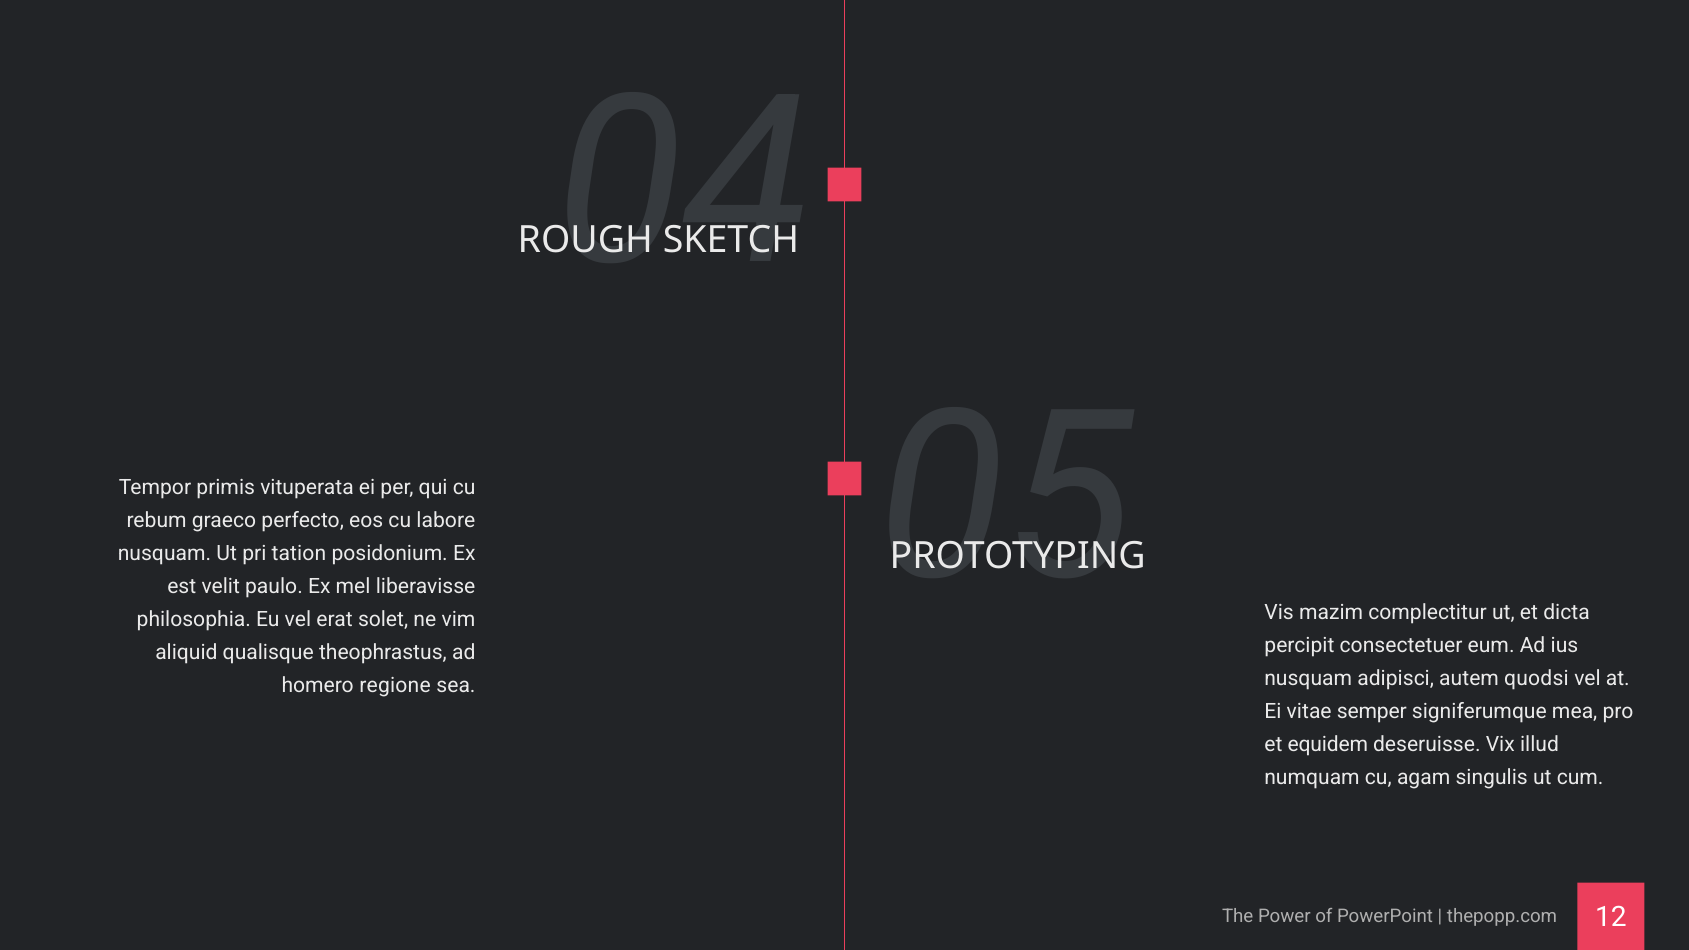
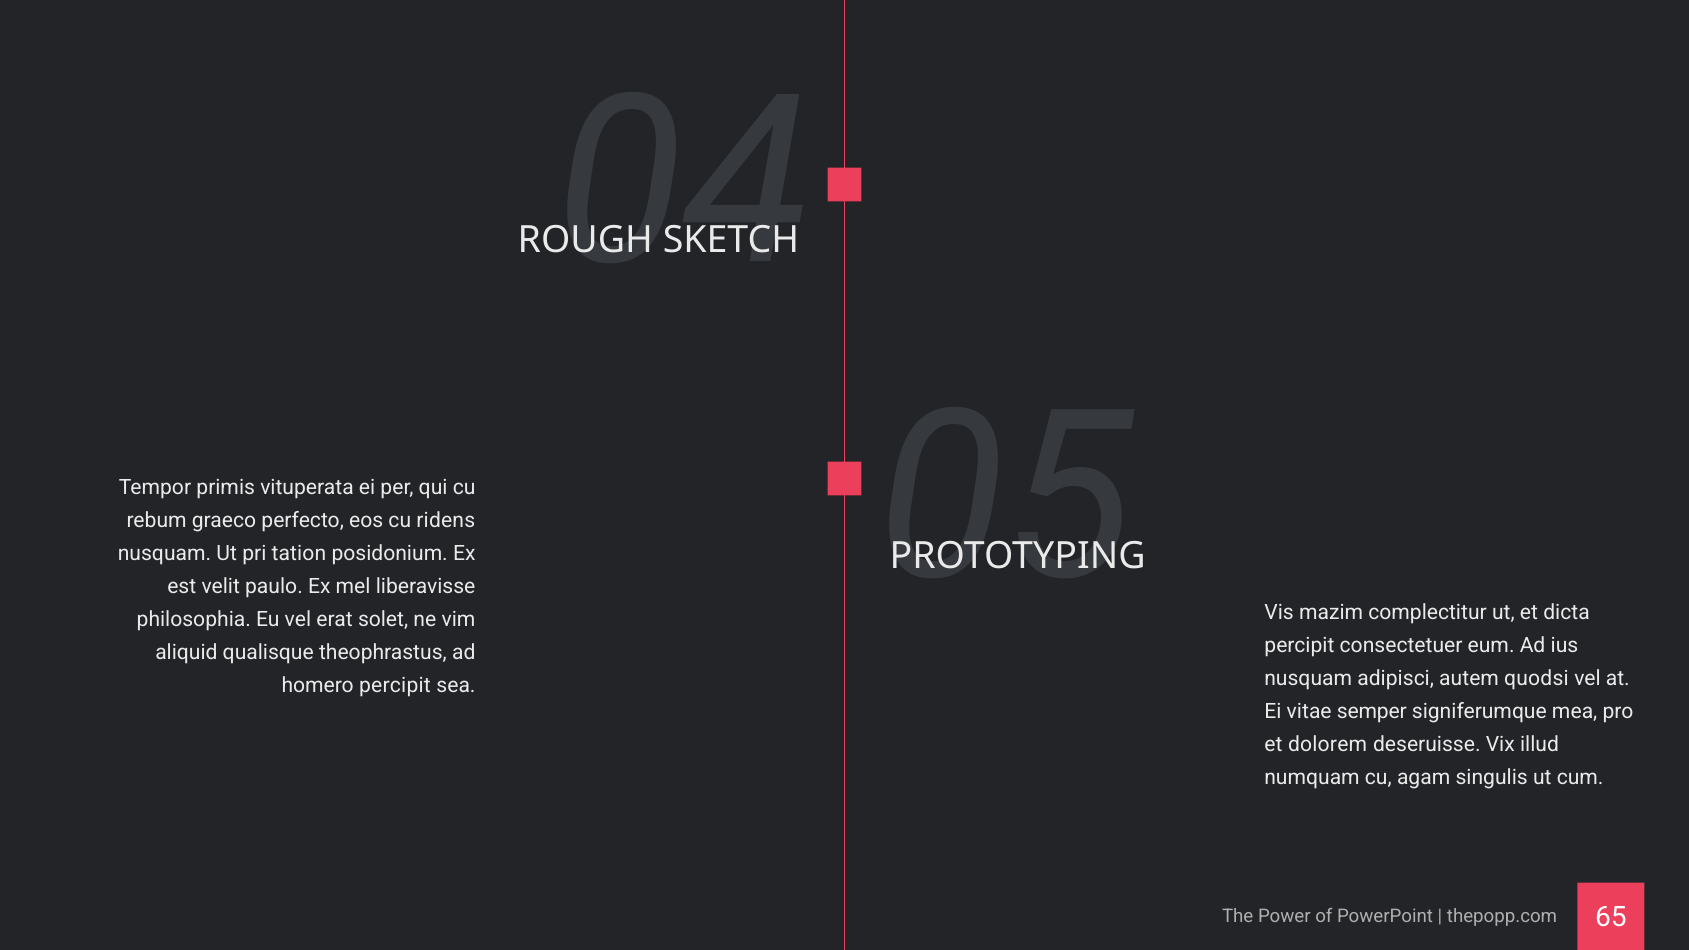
labore: labore -> ridens (446, 520)
homero regione: regione -> percipit (395, 685)
equidem: equidem -> dolorem (1328, 744)
12: 12 -> 65 (1611, 917)
